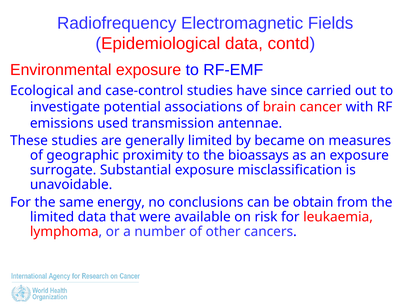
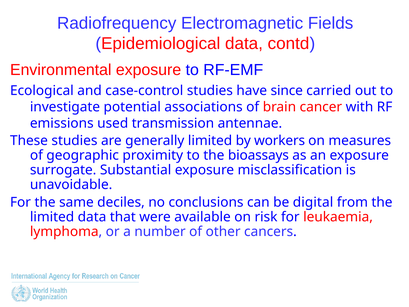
became: became -> workers (280, 140)
energy: energy -> deciles (121, 202)
obtain: obtain -> digital (313, 202)
